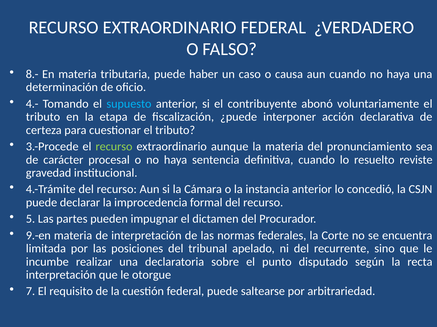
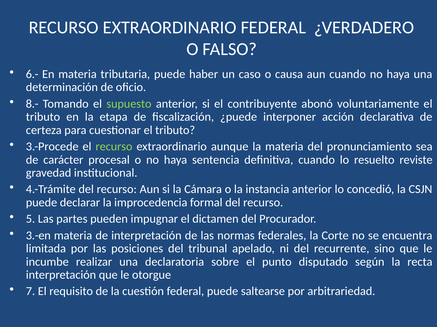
8.-: 8.- -> 6.- (32, 74)
4.-: 4.- -> 8.- (32, 104)
supuesto colour: light blue -> light green (129, 104)
9.-en: 9.-en -> 3.-en (38, 236)
